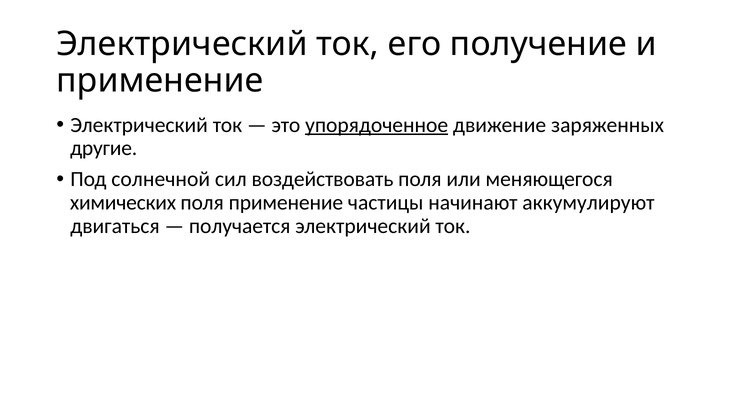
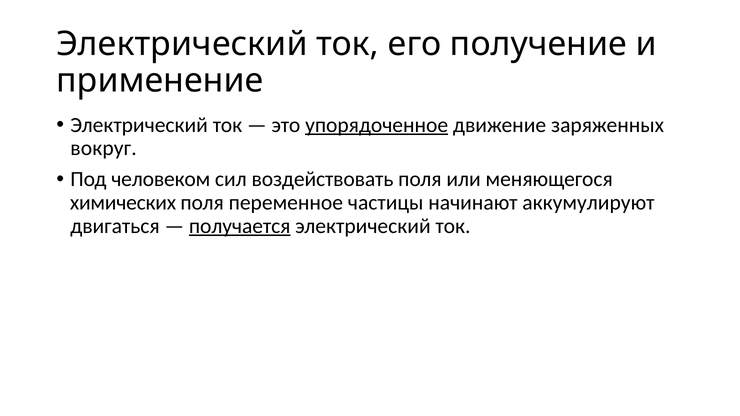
другие: другие -> вокруг (104, 148)
солнечной: солнечной -> человеком (161, 179)
поля применение: применение -> переменное (286, 203)
получается underline: none -> present (240, 226)
